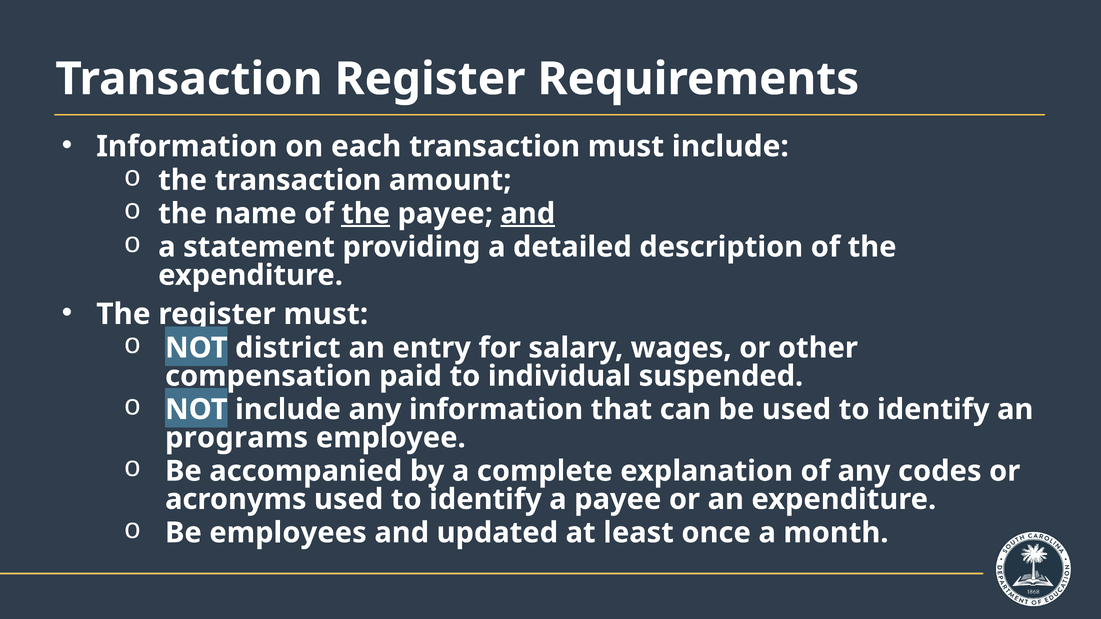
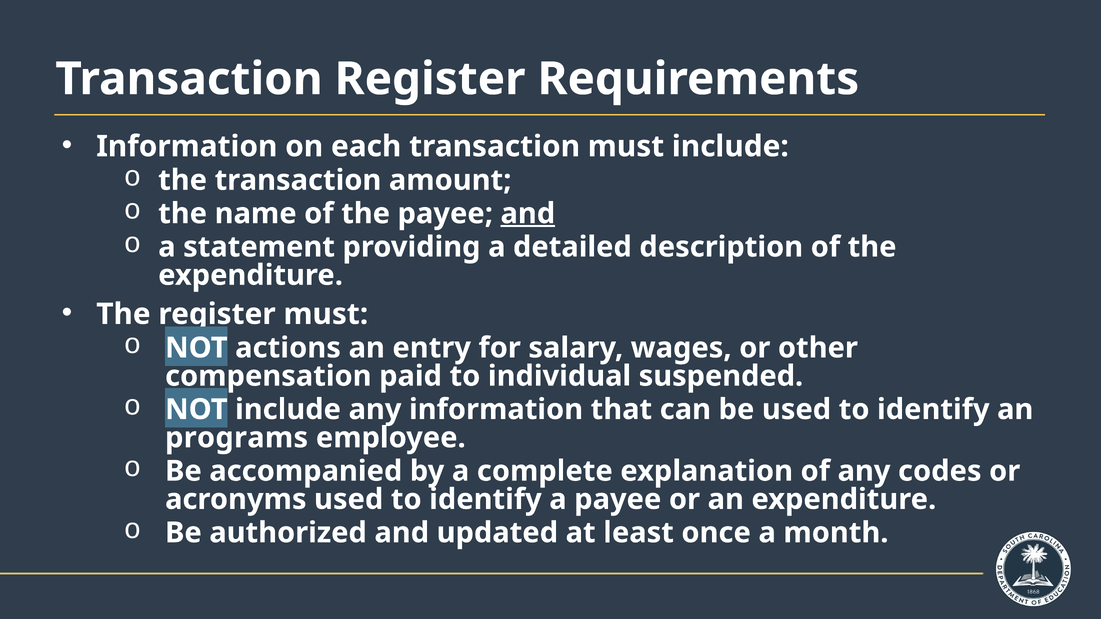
the underline: present -> none (366, 214)
district: district -> actions (288, 348)
employees: employees -> authorized (288, 533)
